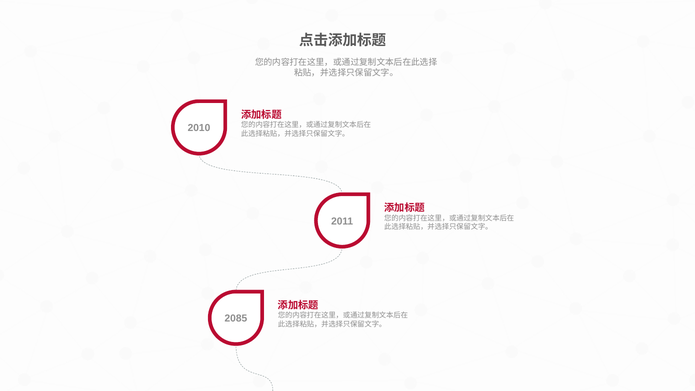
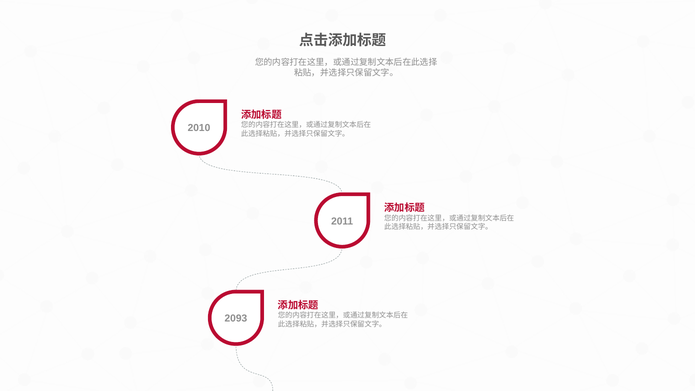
2085: 2085 -> 2093 (236, 318)
